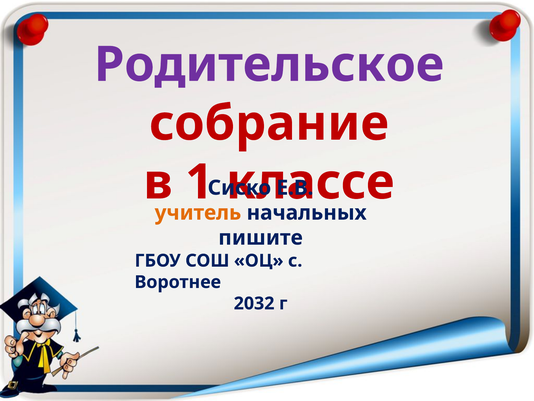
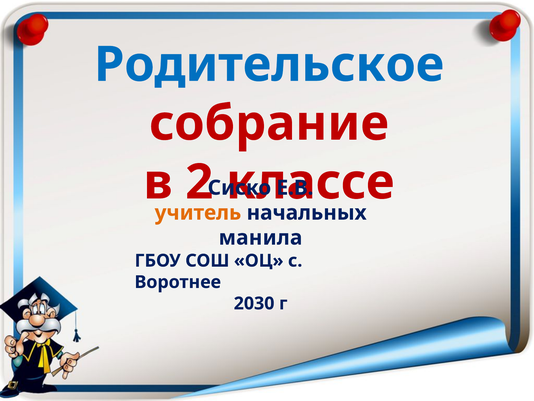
Родительское colour: purple -> blue (269, 65)
1: 1 -> 2 (199, 182)
пишите: пишите -> манила (260, 237)
2032: 2032 -> 2030 (254, 303)
